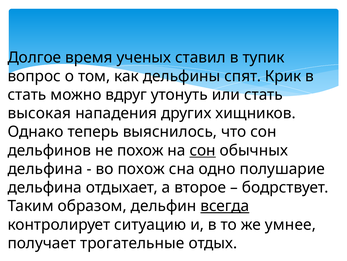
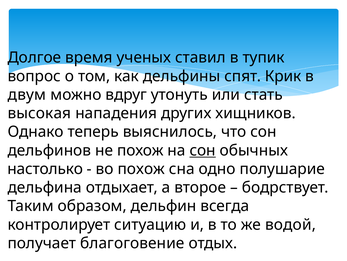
стать: стать -> двум (27, 94)
дельфина: дельфина -> настолько (45, 169)
всегда underline: present -> none (225, 206)
умнее: умнее -> водой (290, 224)
трогательные: трогательные -> благоговение (132, 243)
